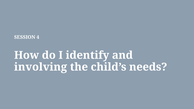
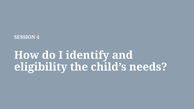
involving: involving -> eligibility (41, 67)
